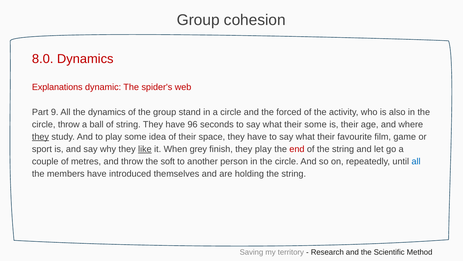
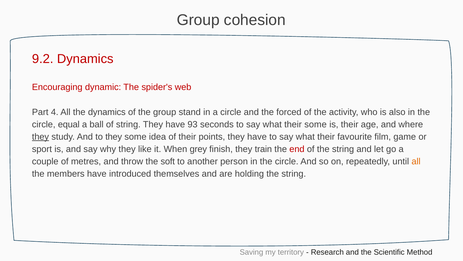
8.0: 8.0 -> 9.2 (43, 59)
Explanations: Explanations -> Encouraging (57, 87)
9: 9 -> 4 (55, 112)
circle throw: throw -> equal (69, 124)
96: 96 -> 93 (193, 124)
to play: play -> they (114, 136)
space: space -> points (212, 136)
like underline: present -> none (145, 149)
they play: play -> train (263, 149)
all colour: blue -> orange (416, 161)
